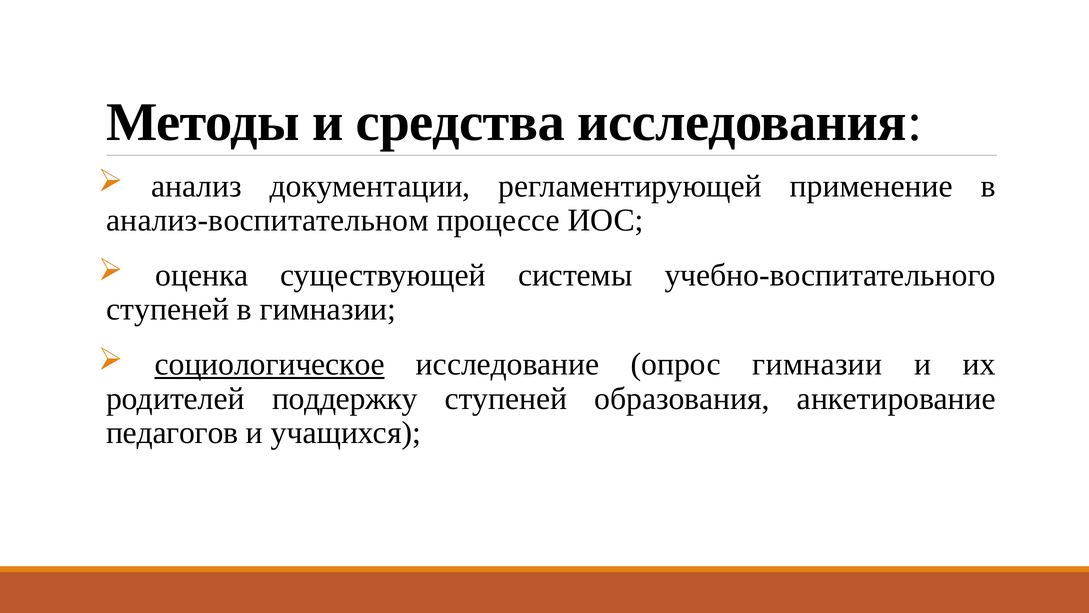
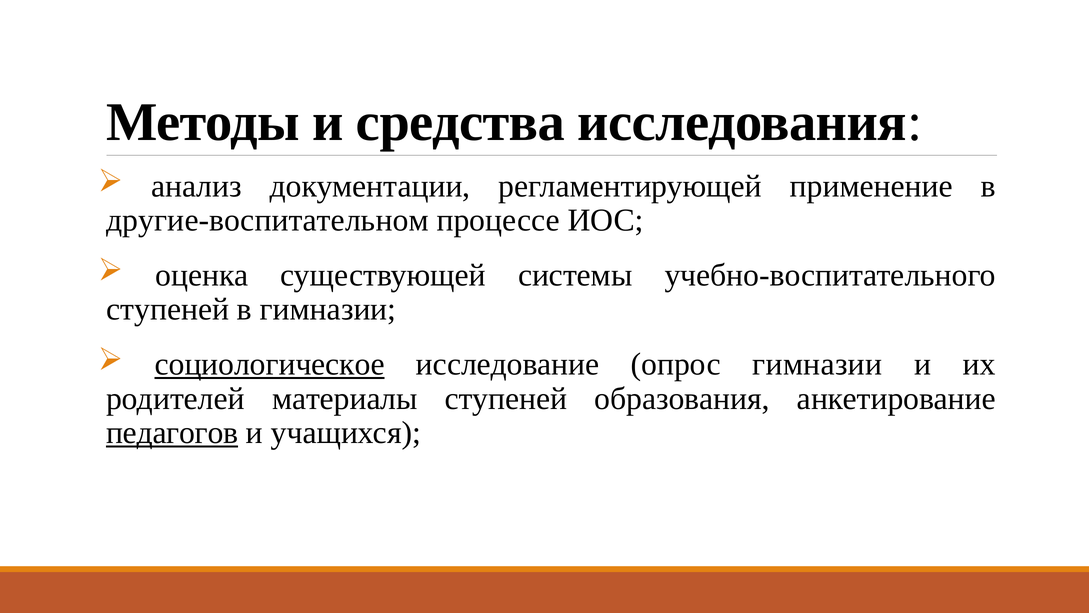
анализ-воспитательном: анализ-воспитательном -> другие-воспитательном (267, 220)
поддержку: поддержку -> материалы (345, 398)
педагогов underline: none -> present (172, 433)
